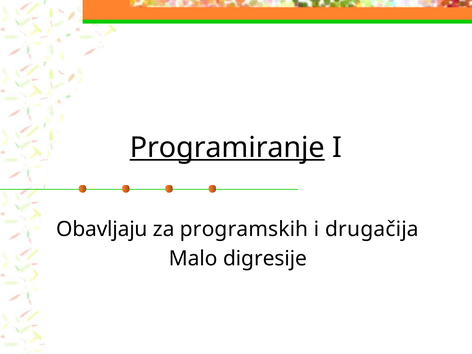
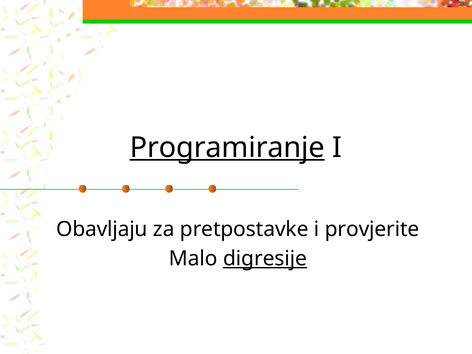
programskih: programskih -> pretpostavke (244, 229)
drugačija: drugačija -> provjerite (372, 229)
digresije underline: none -> present (265, 259)
